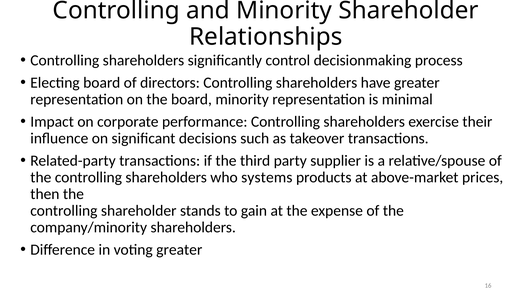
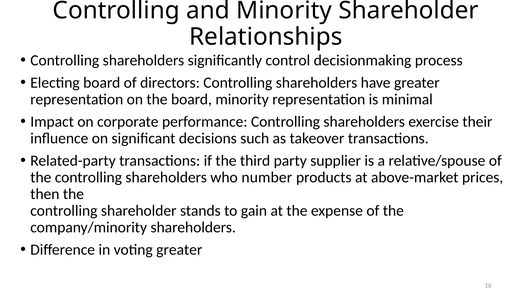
systems: systems -> number (267, 178)
